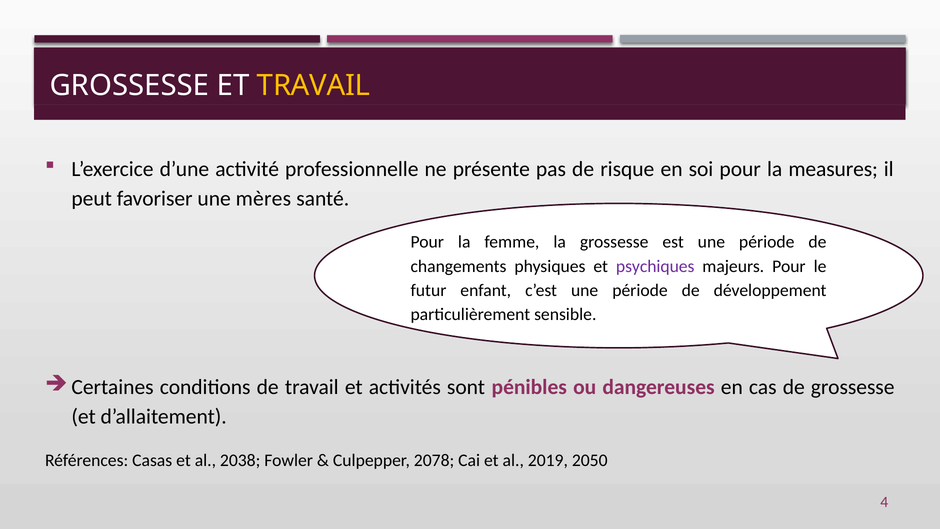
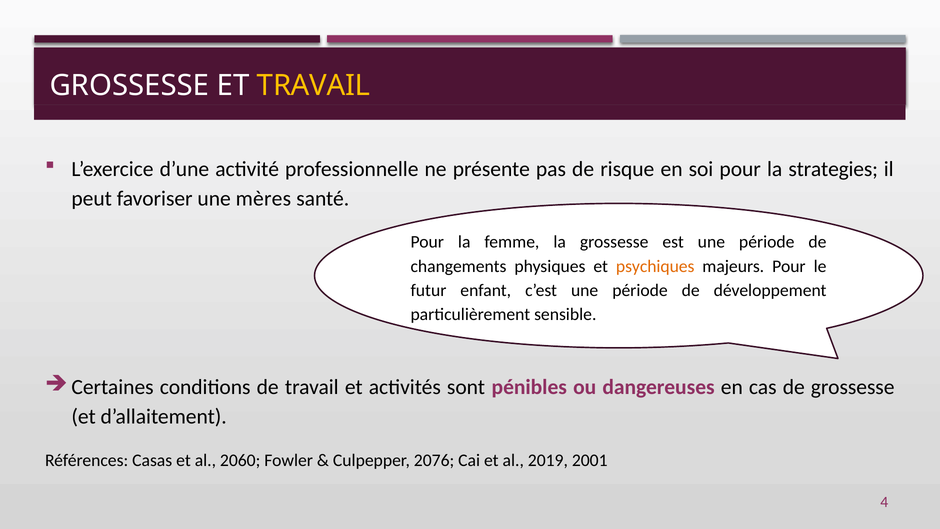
measures: measures -> strategies (833, 169)
psychiques colour: purple -> orange (655, 266)
2038: 2038 -> 2060 (240, 460)
2078: 2078 -> 2076 (434, 460)
2050: 2050 -> 2001 (590, 460)
